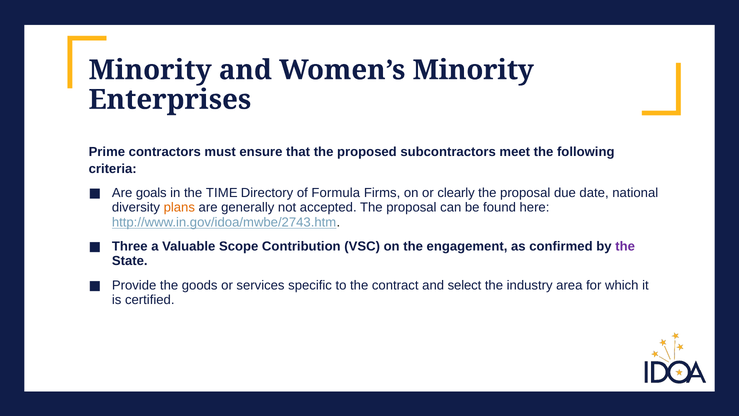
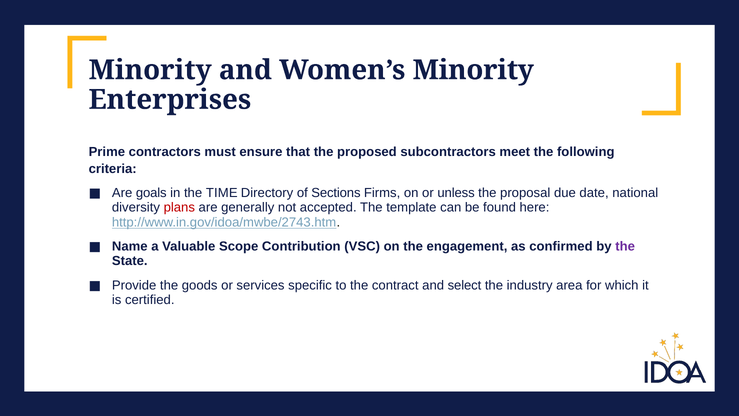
Formula: Formula -> Sections (336, 193)
clearly: clearly -> unless (456, 193)
plans colour: orange -> red (179, 207)
accepted The proposal: proposal -> template (411, 207)
Three: Three -> Name (130, 246)
